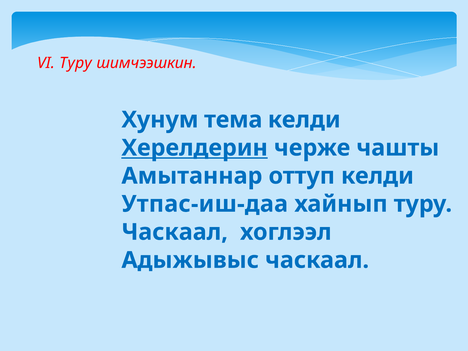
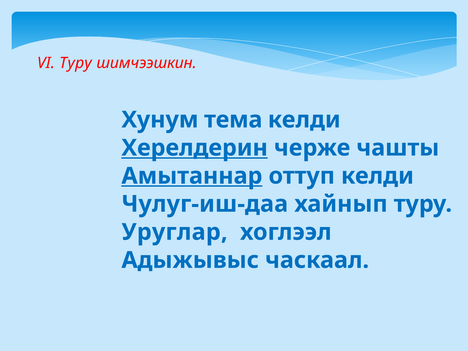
Амытаннар underline: none -> present (192, 176)
Утпас-иш-даа: Утпас-иш-даа -> Чулуг-иш-даа (205, 204)
Часкаал: Часкаал -> Уруглар (175, 232)
